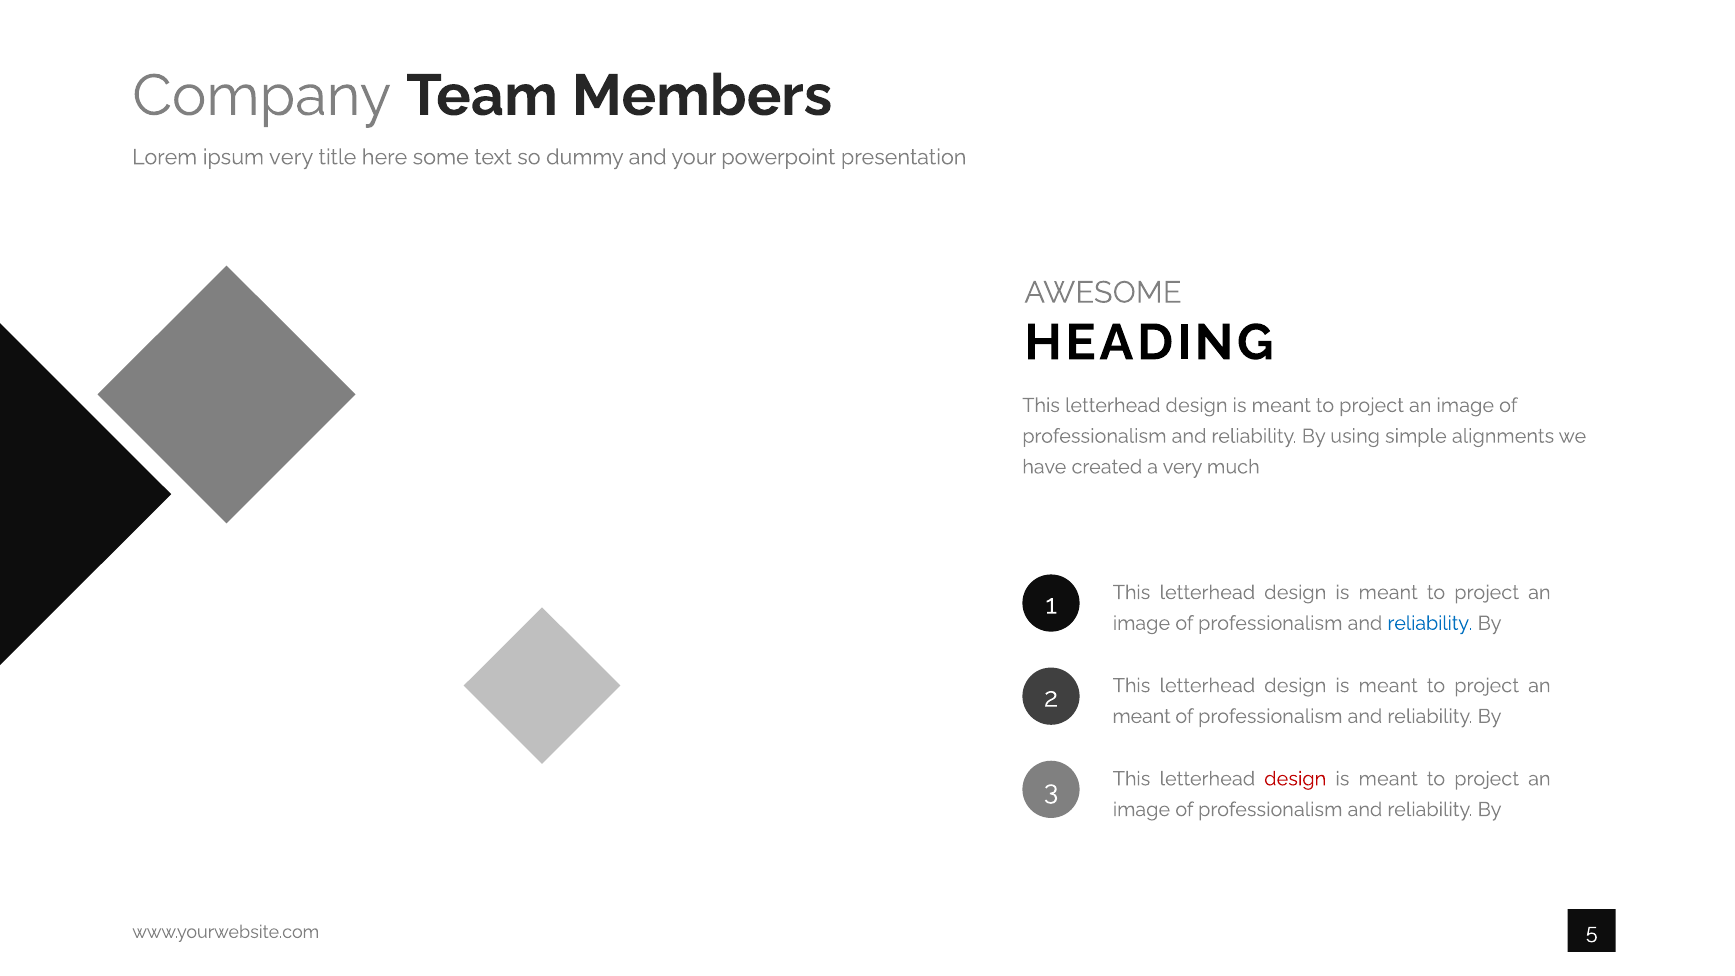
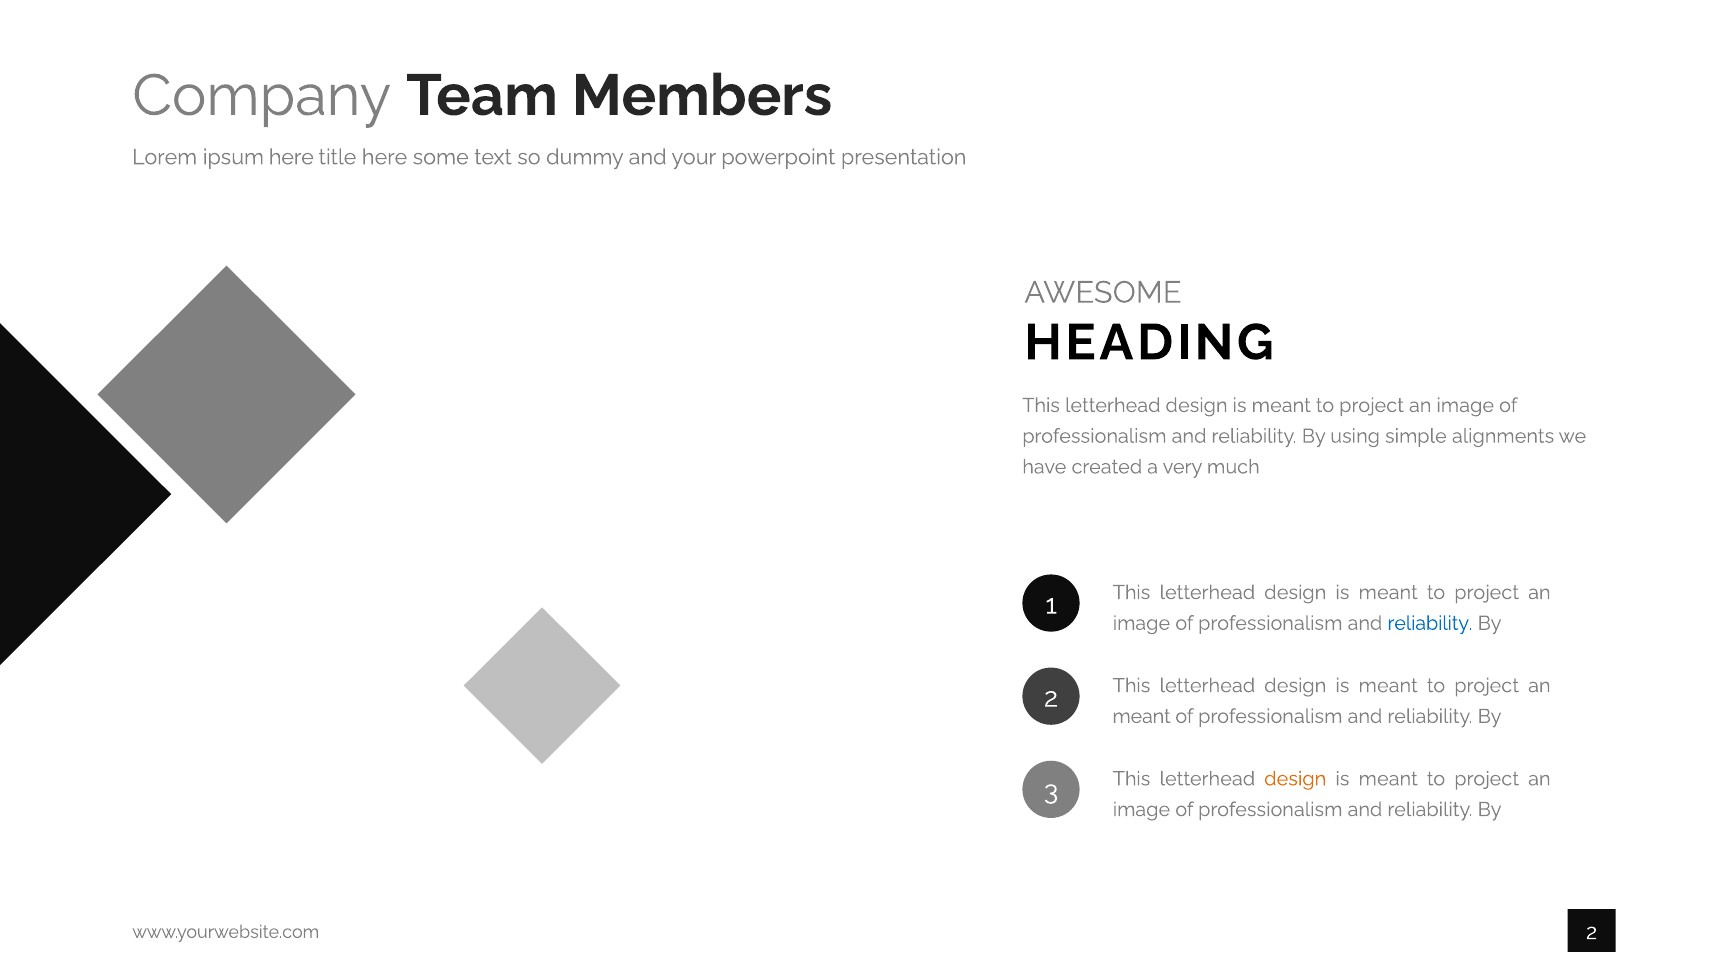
ipsum very: very -> here (291, 157)
design colour: red -> orange (1295, 779)
www.yourwebsite.com 5: 5 -> 2 (1592, 932)
